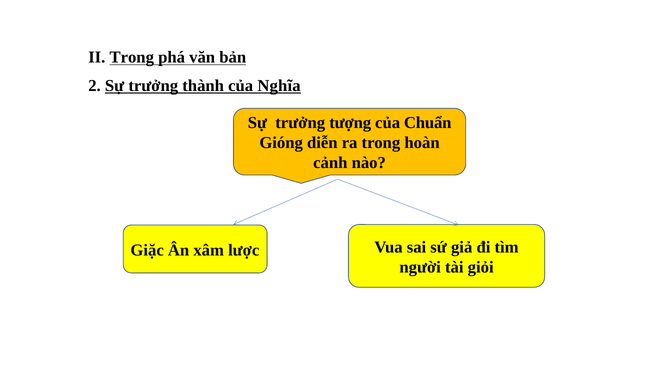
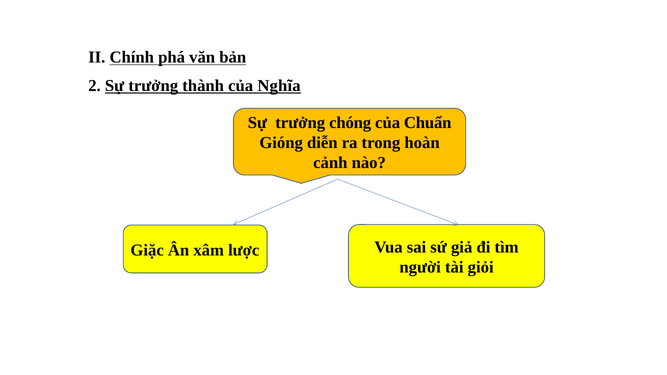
II Trong: Trong -> Chính (132, 57)
tượng: tượng -> chóng (350, 123)
